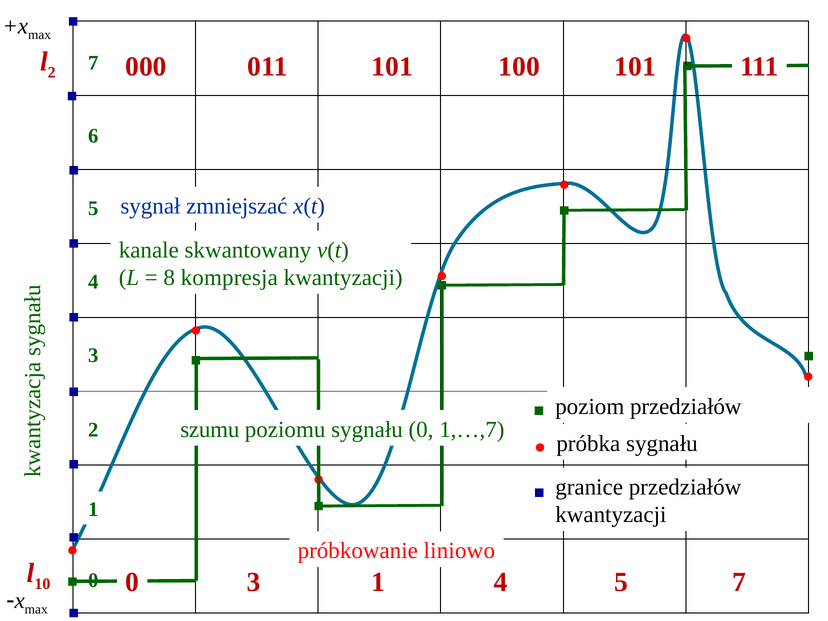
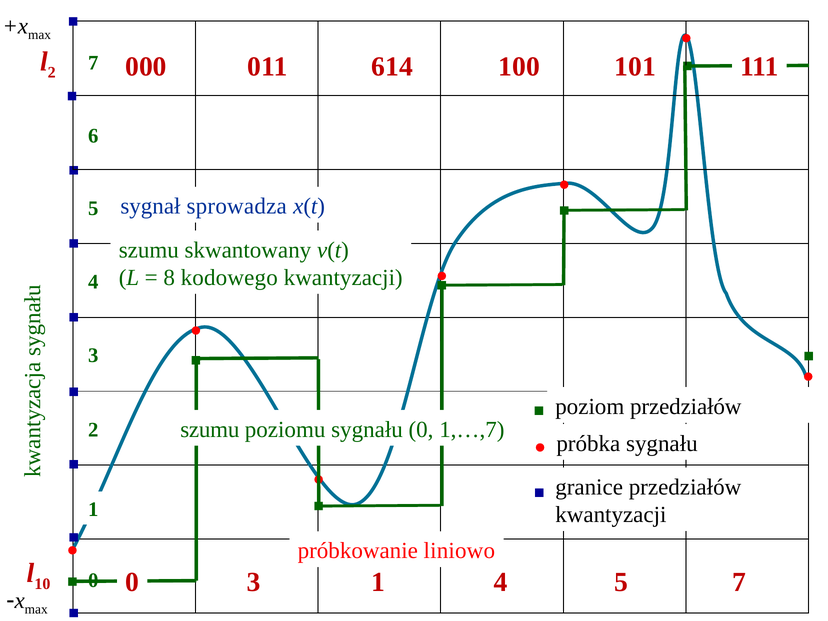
011 101: 101 -> 614 (392, 67)
zmniejszać: zmniejszać -> sprowadza (237, 206)
kanale: kanale -> szumu (149, 250)
kompresja: kompresja -> kodowego (229, 278)
